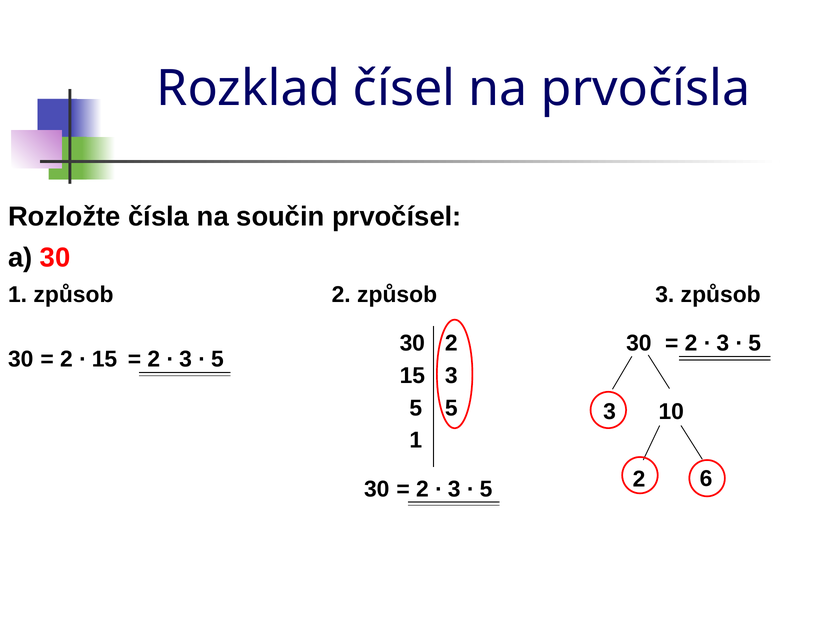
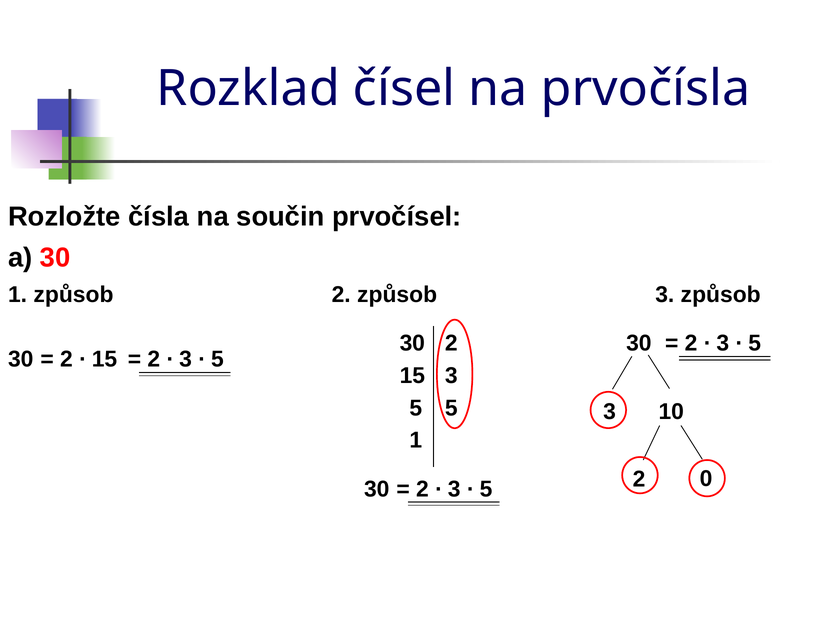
6: 6 -> 0 (706, 478)
